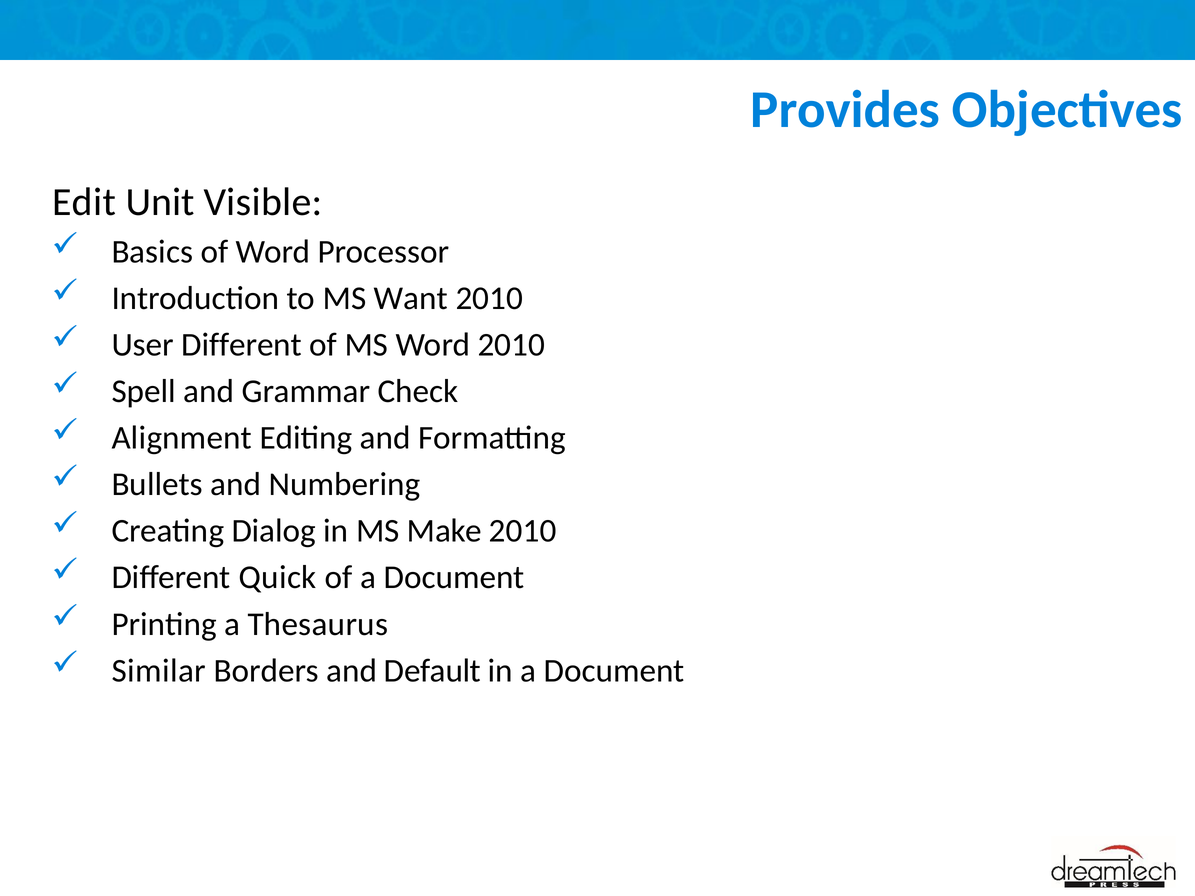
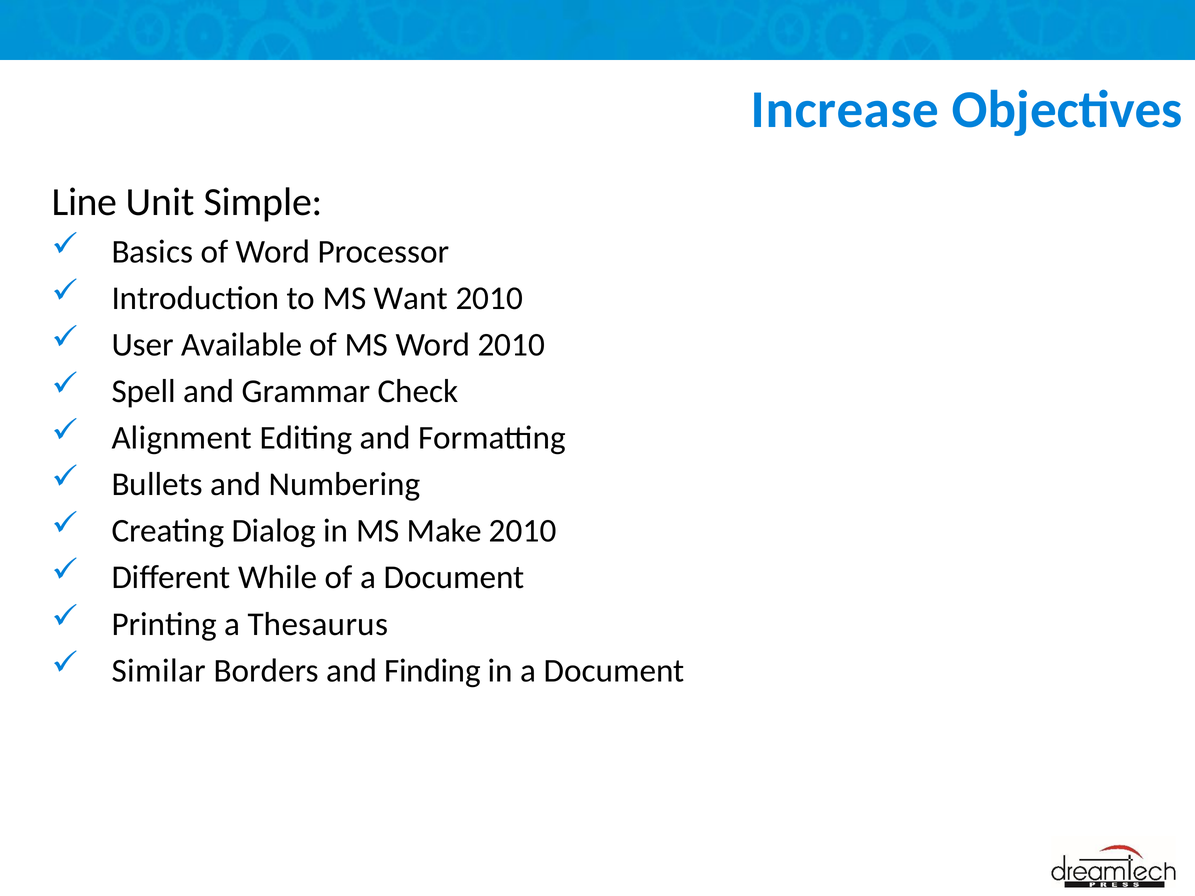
Provides: Provides -> Increase (845, 110)
Edit: Edit -> Line (84, 202)
Visible: Visible -> Simple (263, 202)
User Different: Different -> Available (242, 345)
Quick: Quick -> While (278, 578)
Default: Default -> Finding (432, 671)
